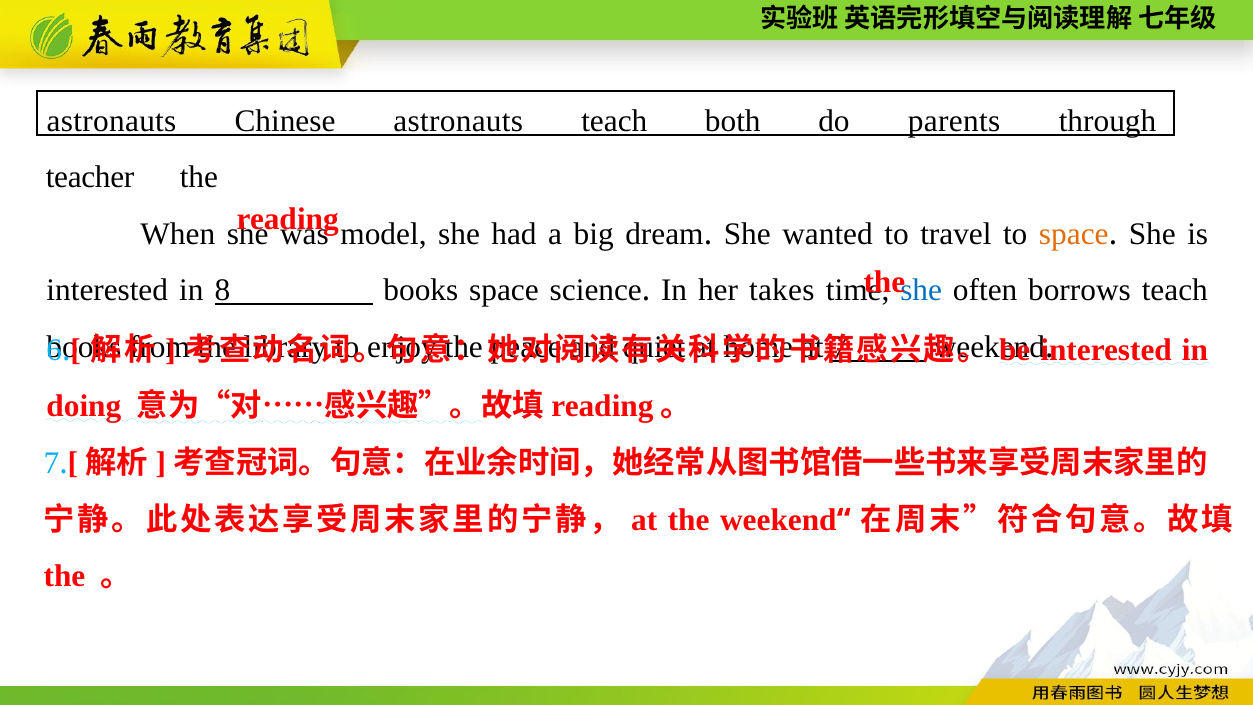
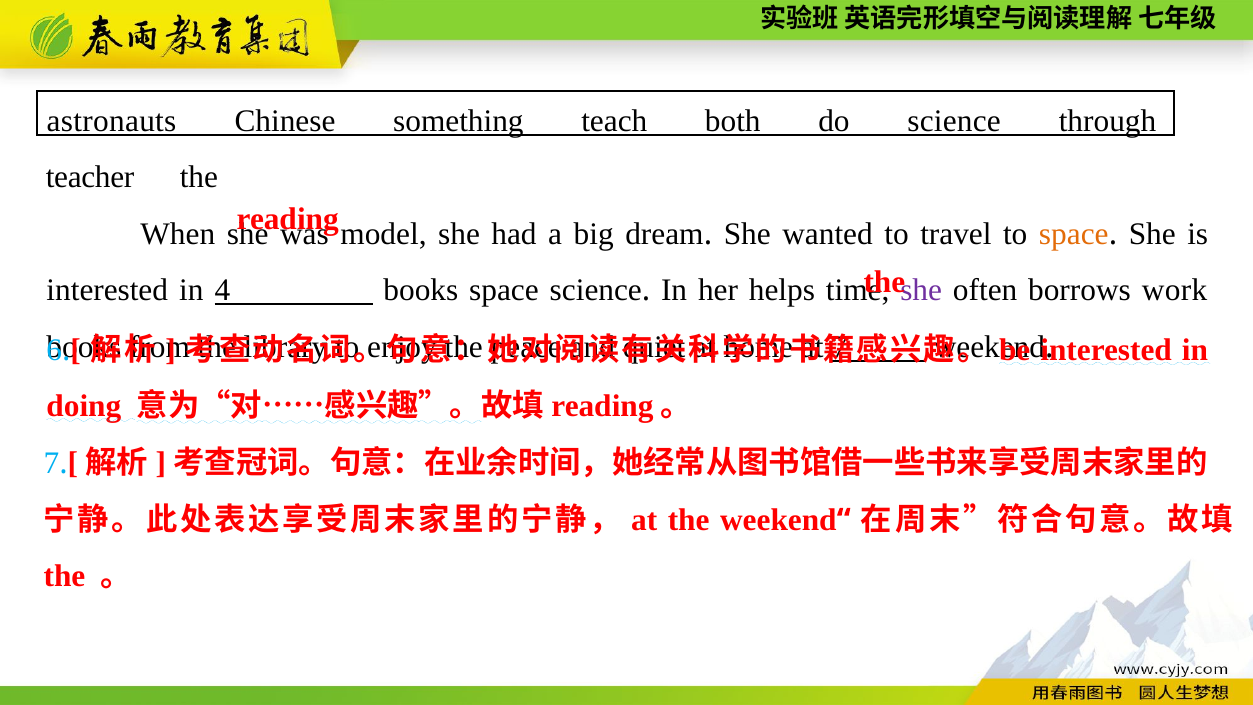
Chinese astronauts: astronauts -> something (458, 121)
do parents: parents -> science (954, 121)
8: 8 -> 4 (222, 290)
takes: takes -> helps (782, 290)
she colour: blue -> purple (921, 290)
borrows teach: teach -> work (1175, 290)
